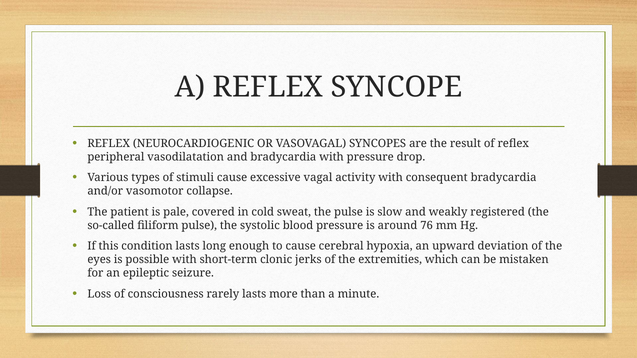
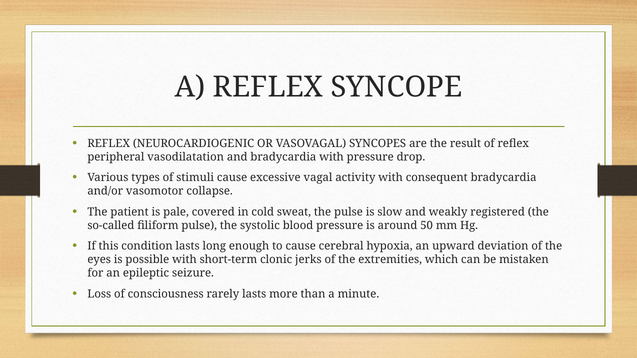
76: 76 -> 50 (427, 226)
